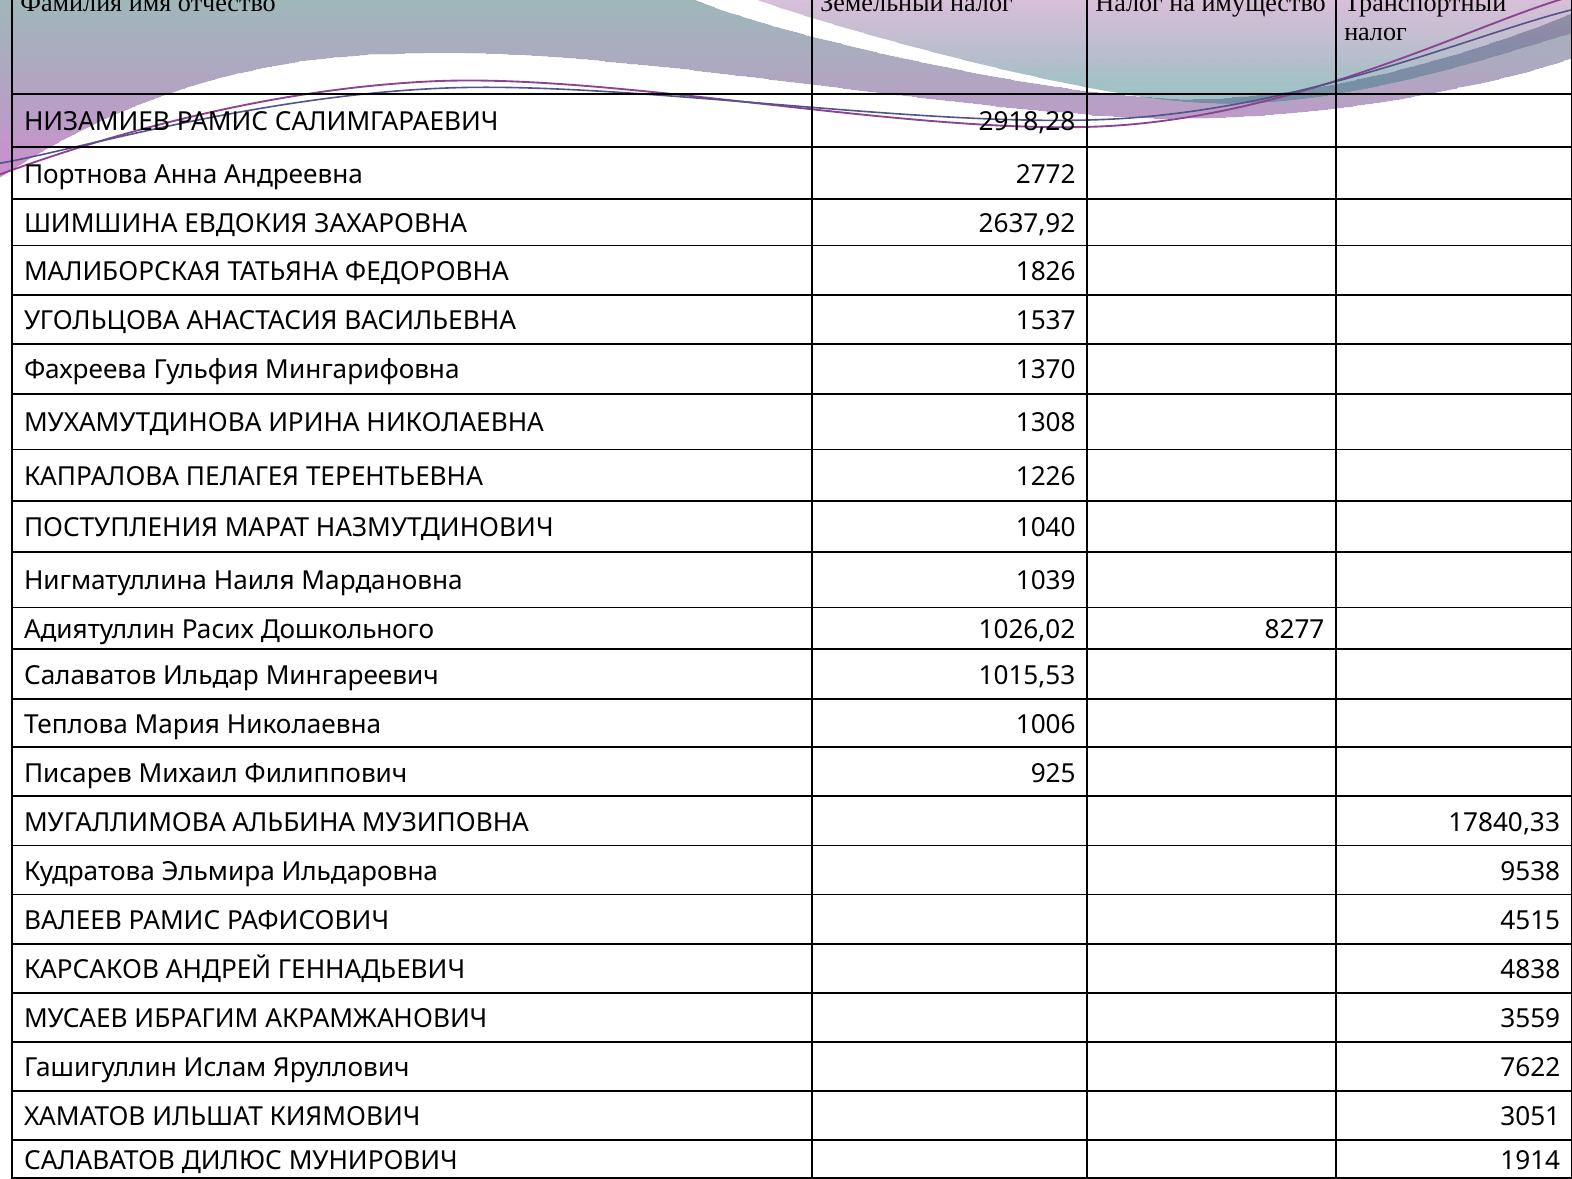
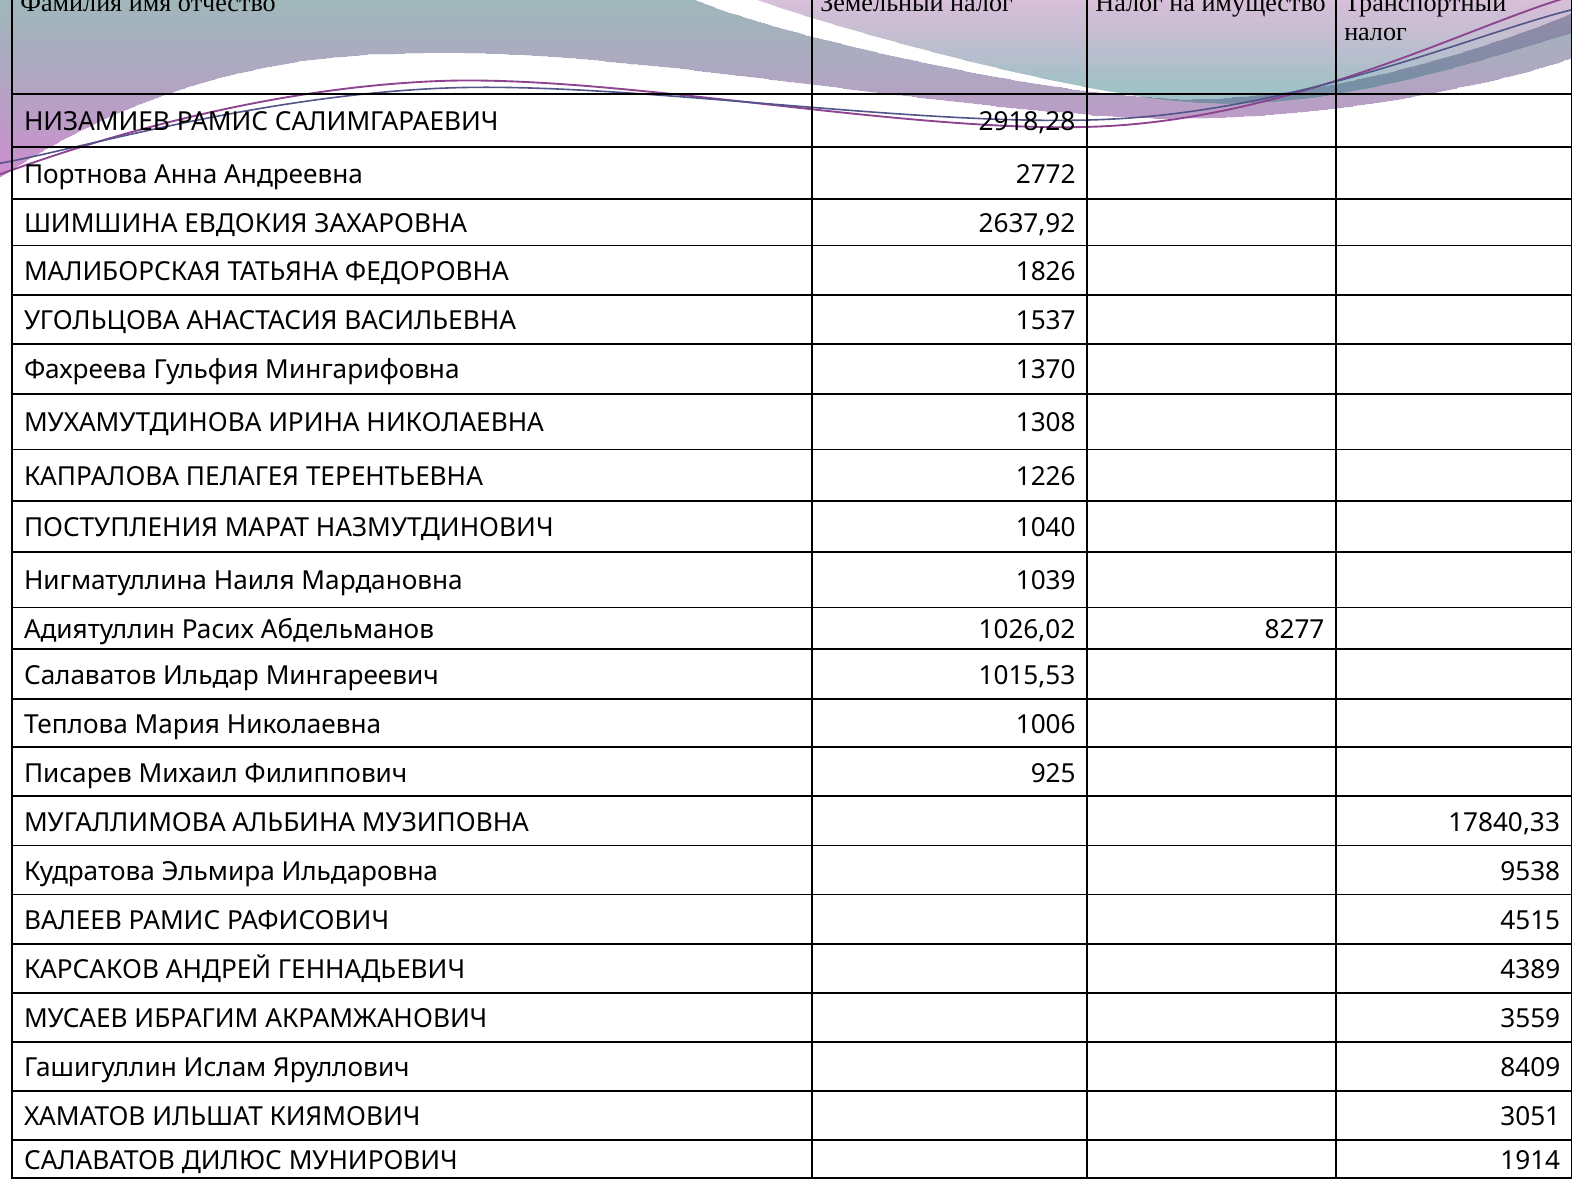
Дошкольного: Дошкольного -> Абдельманов (347, 630)
4838: 4838 -> 4389 (1530, 970)
7622: 7622 -> 8409 (1530, 1068)
